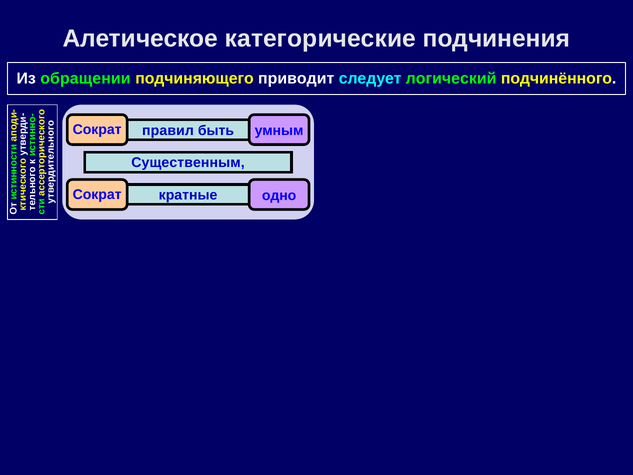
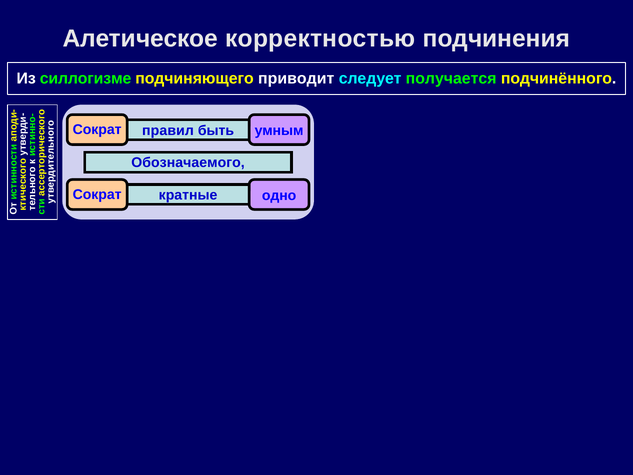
категорические: категорические -> корректностью (320, 39)
обращении: обращении -> силлогизме (86, 78)
логический: логический -> получается (451, 78)
Существенным: Существенным -> Обозначаемого (188, 163)
